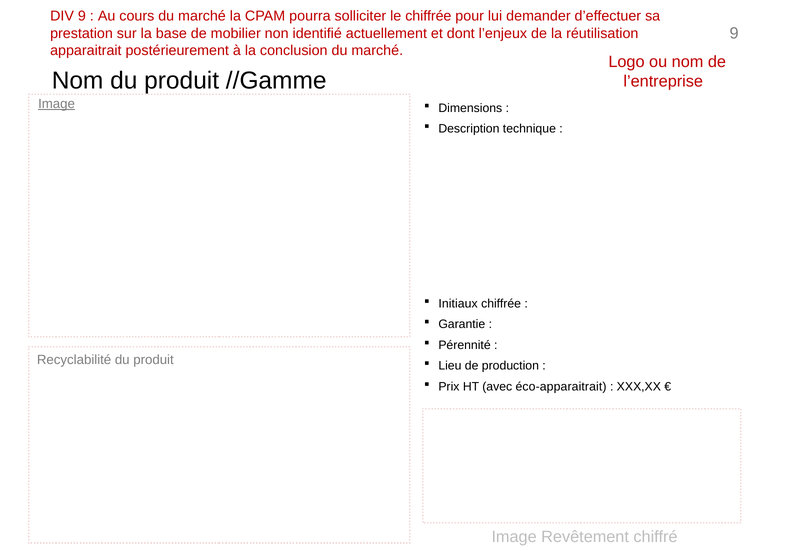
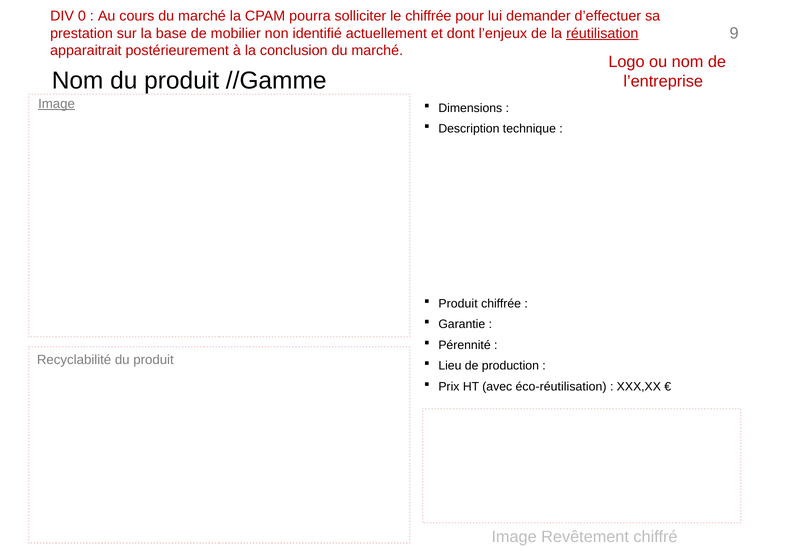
DIV 9: 9 -> 0 (82, 16)
réutilisation underline: none -> present (602, 33)
Initiaux: Initiaux -> Produit (458, 304)
éco-apparaitrait: éco-apparaitrait -> éco-réutilisation (561, 387)
